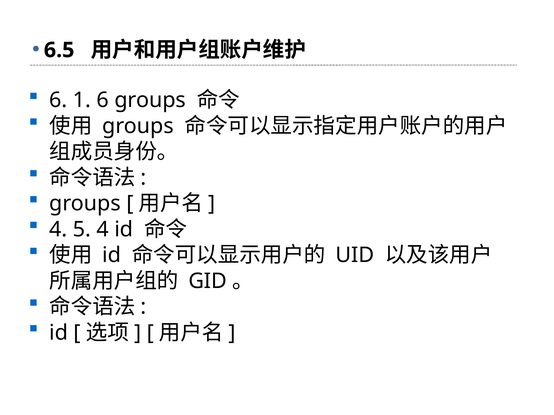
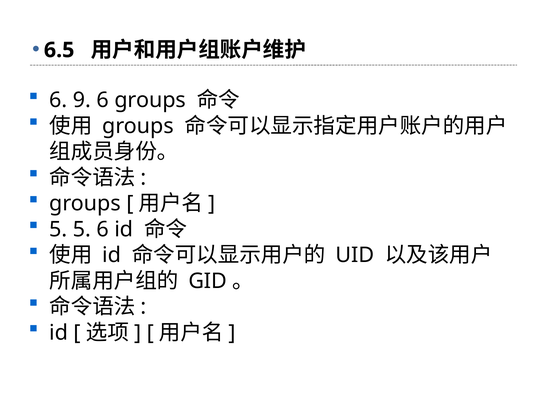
1: 1 -> 9 (82, 100)
4: 4 -> 5 (58, 230)
5 4: 4 -> 6 (103, 230)
